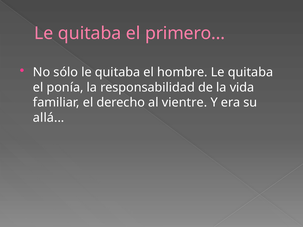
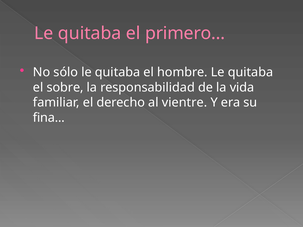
ponía: ponía -> sobre (65, 87)
allá: allá -> fina (49, 118)
